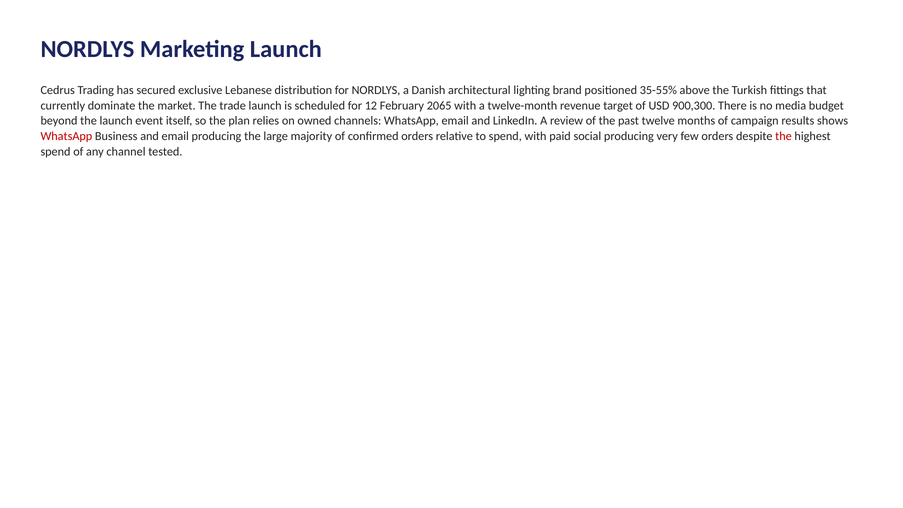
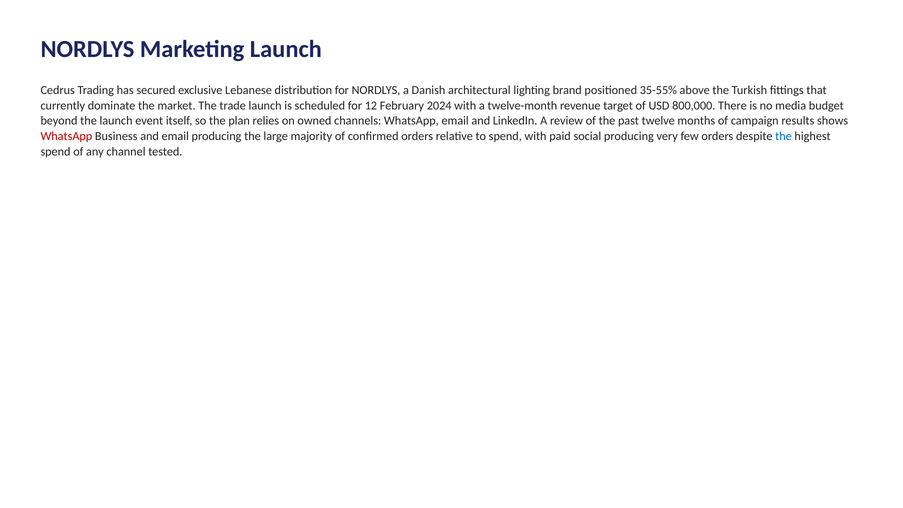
2065: 2065 -> 2024 (439, 106)
900,300: 900,300 -> 800,000 (694, 106)
the colour: red -> blue (783, 136)
